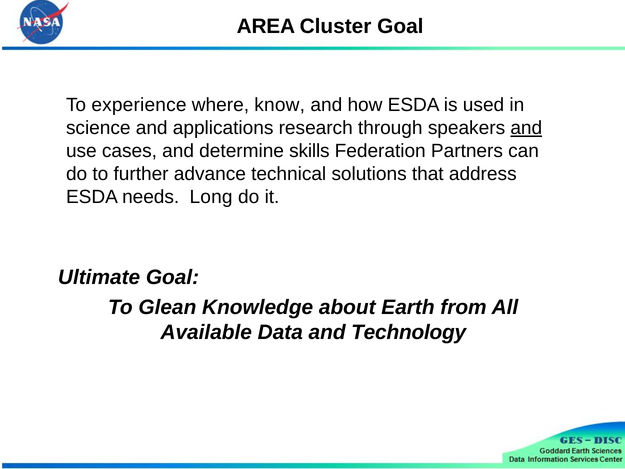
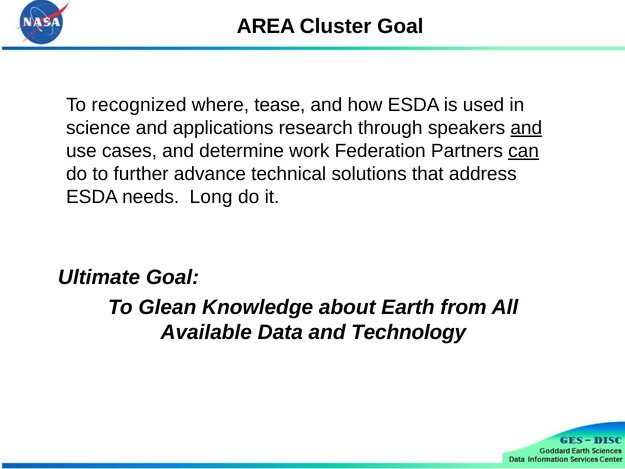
experience: experience -> recognized (139, 105)
know: know -> tease (280, 105)
skills: skills -> work (309, 151)
can underline: none -> present (524, 151)
